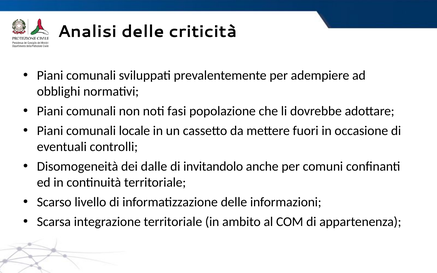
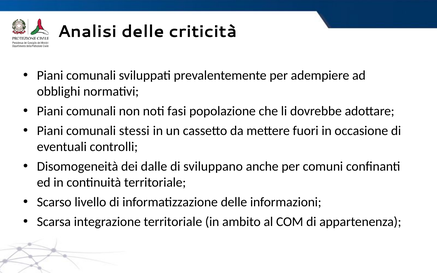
locale: locale -> stessi (134, 131)
invitandolo: invitandolo -> sviluppano (213, 166)
